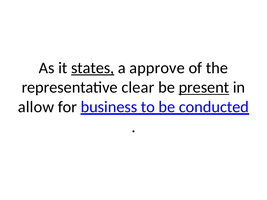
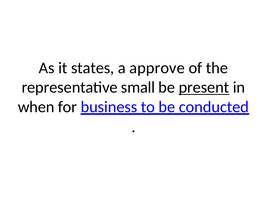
states underline: present -> none (93, 68)
clear: clear -> small (138, 88)
allow: allow -> when (36, 107)
